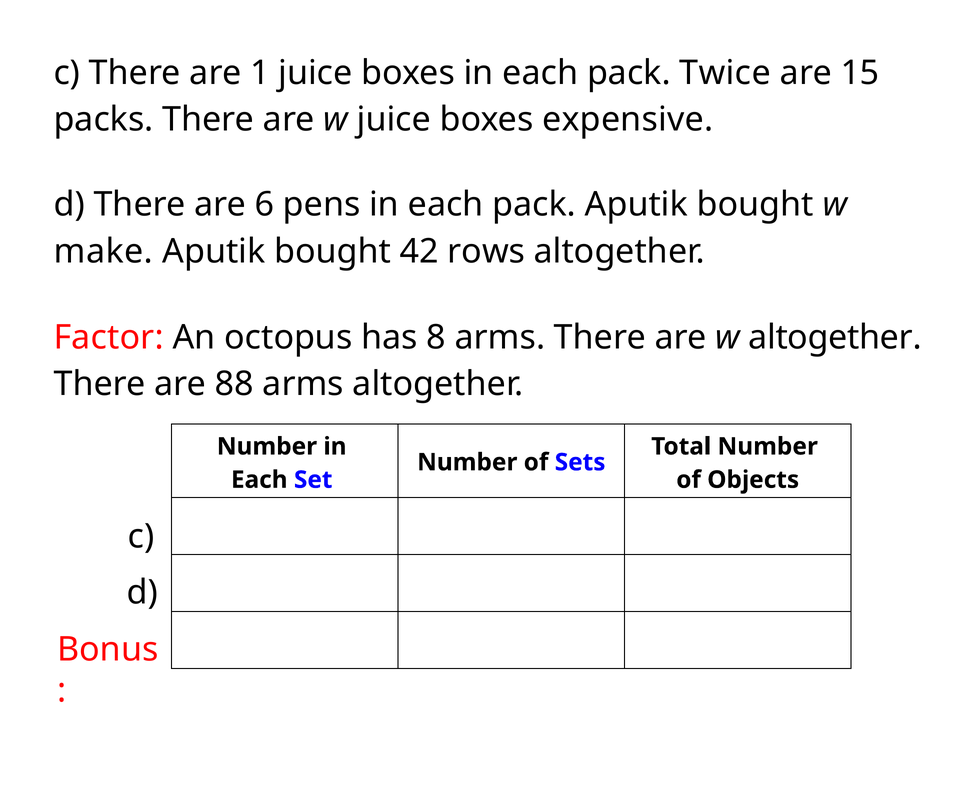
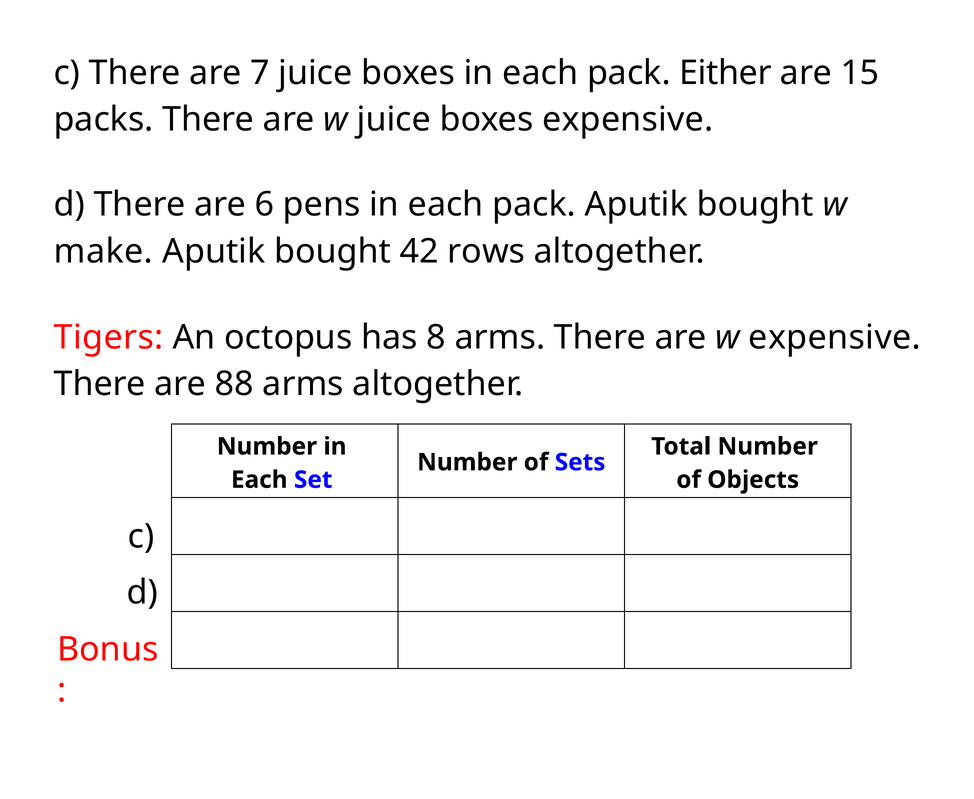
1: 1 -> 7 (260, 73)
Twice: Twice -> Either (725, 73)
Factor: Factor -> Tigers (109, 337)
w altogether: altogether -> expensive (835, 337)
